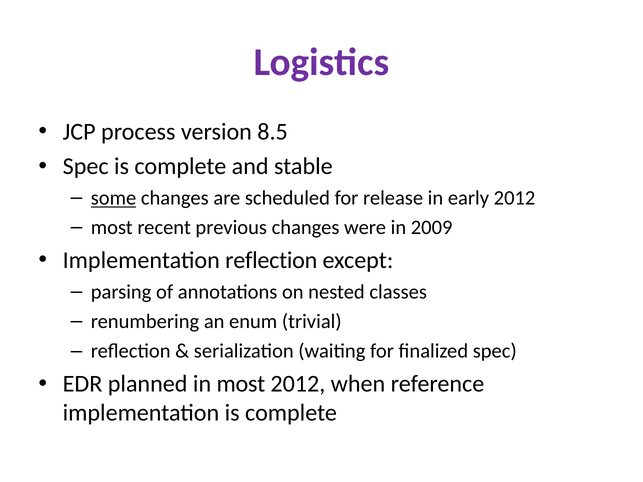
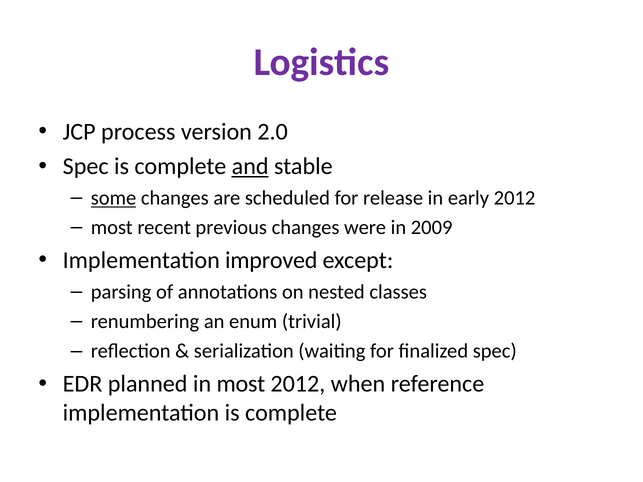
8.5: 8.5 -> 2.0 (273, 132)
and underline: none -> present (250, 167)
Implementation reflection: reflection -> improved (271, 261)
